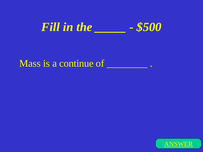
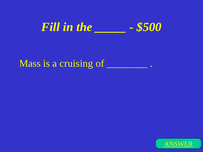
continue: continue -> cruising (76, 64)
